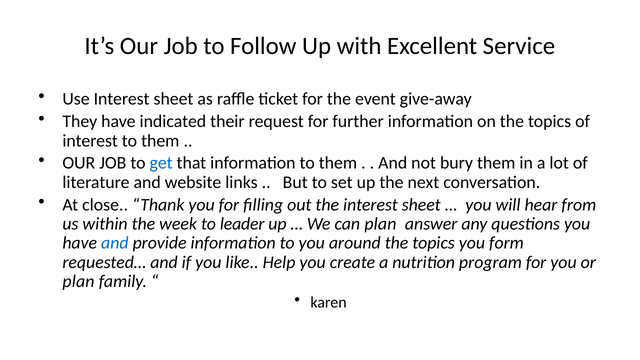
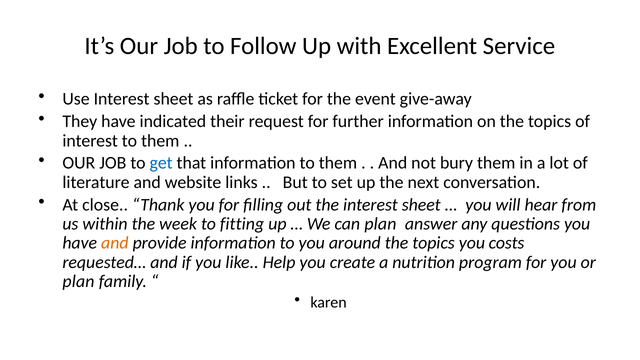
leader: leader -> fitting (242, 224)
and colour: blue -> orange (115, 243)
form: form -> costs (507, 243)
